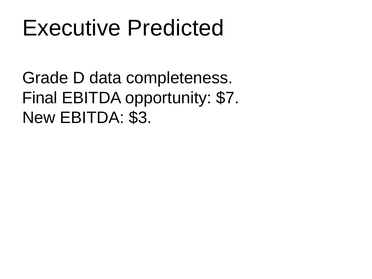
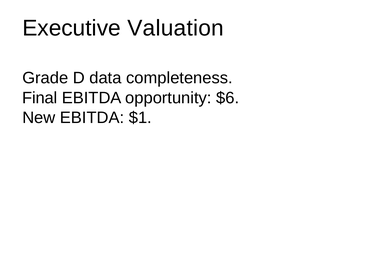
Predicted: Predicted -> Valuation (176, 28)
$7: $7 -> $6 (228, 98)
$3: $3 -> $1 (140, 118)
